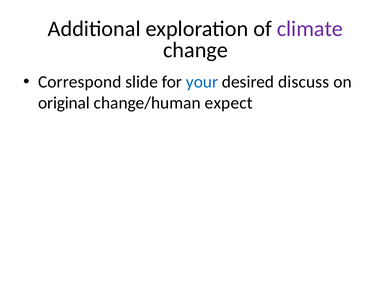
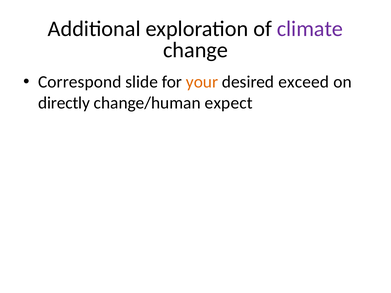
your colour: blue -> orange (202, 82)
discuss: discuss -> exceed (304, 82)
original: original -> directly (64, 103)
